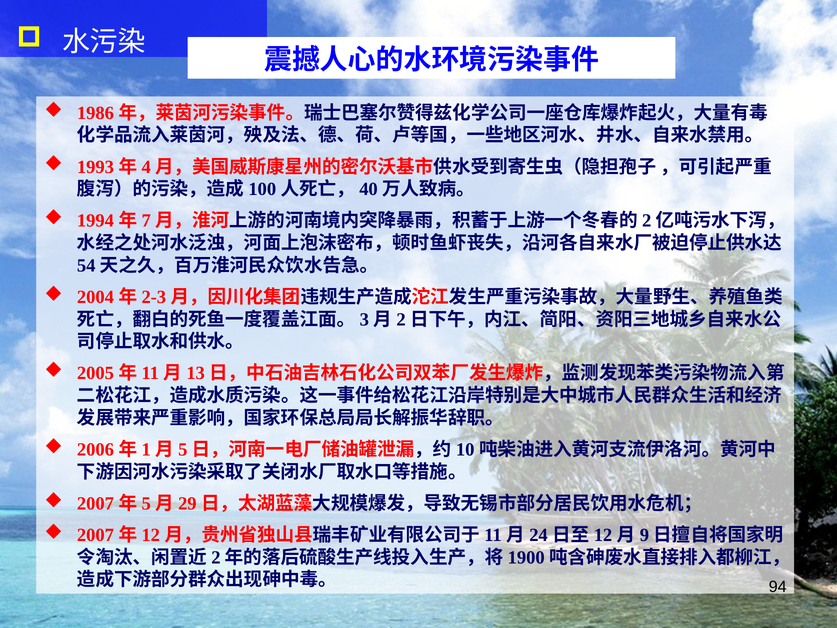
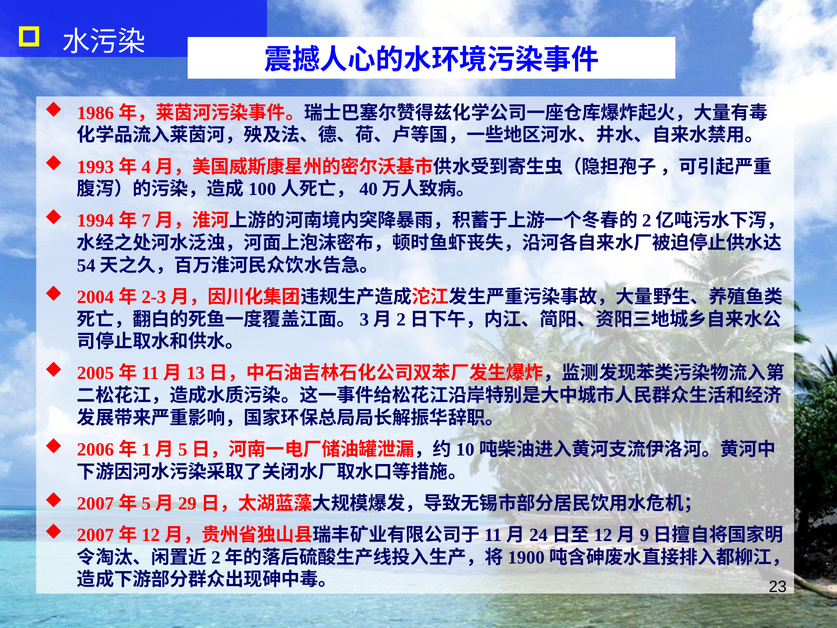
94: 94 -> 23 (778, 587)
